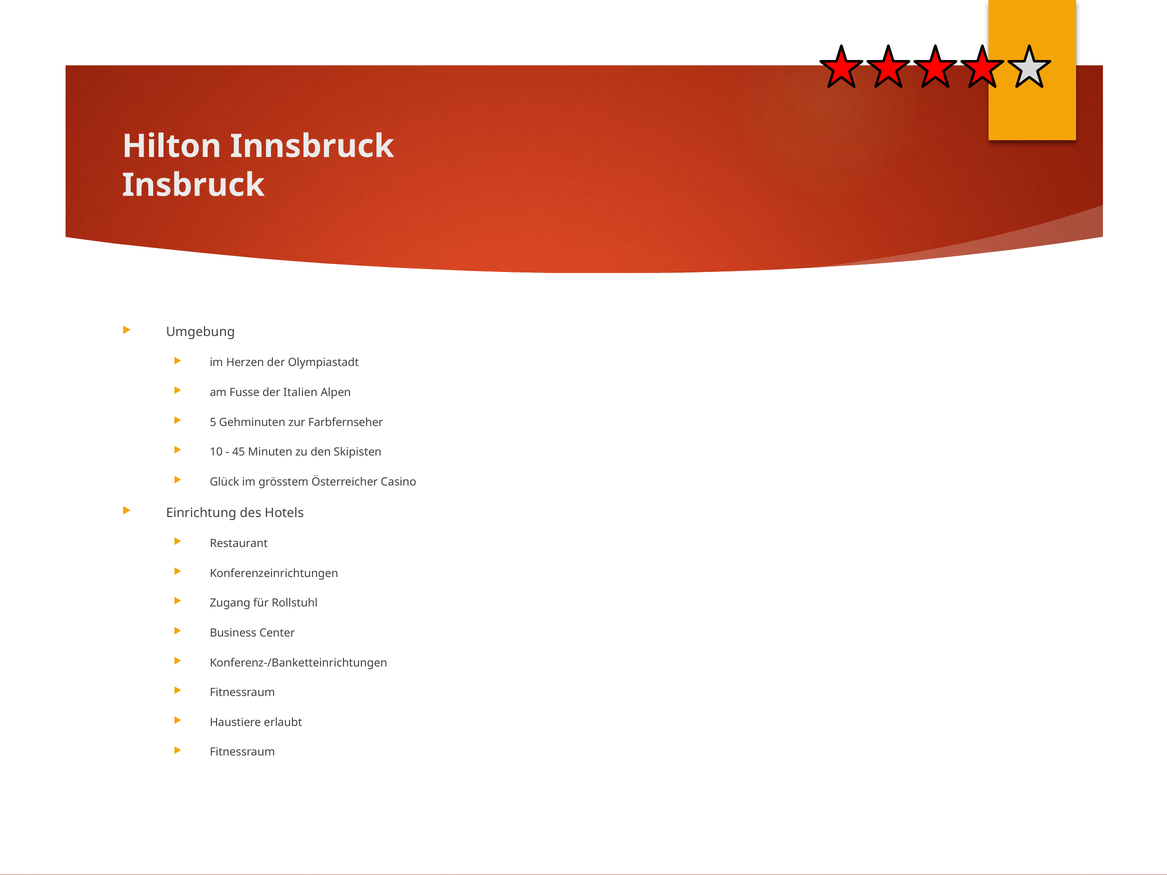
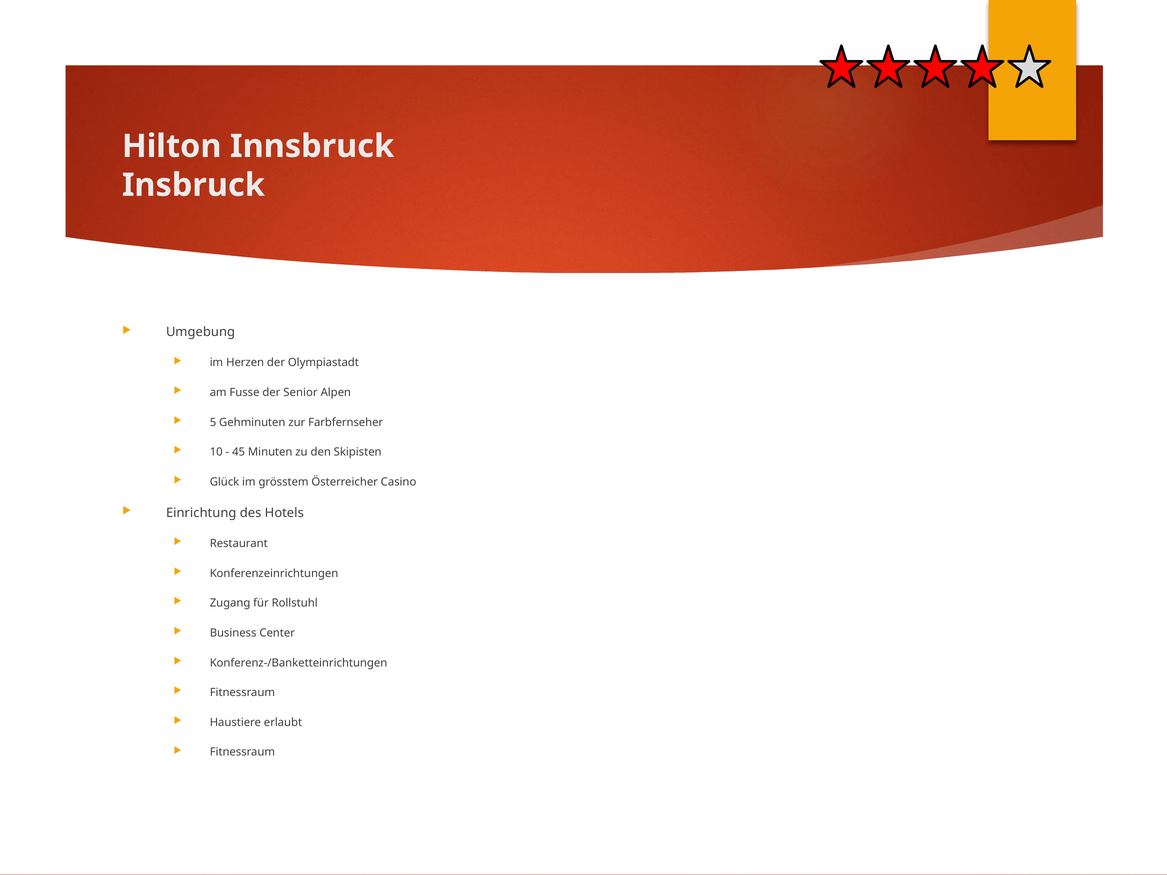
Italien: Italien -> Senior (300, 393)
